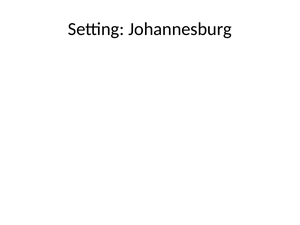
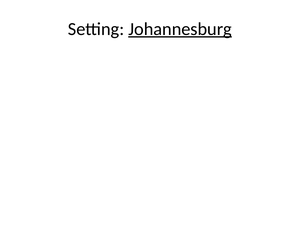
Johannesburg underline: none -> present (180, 29)
